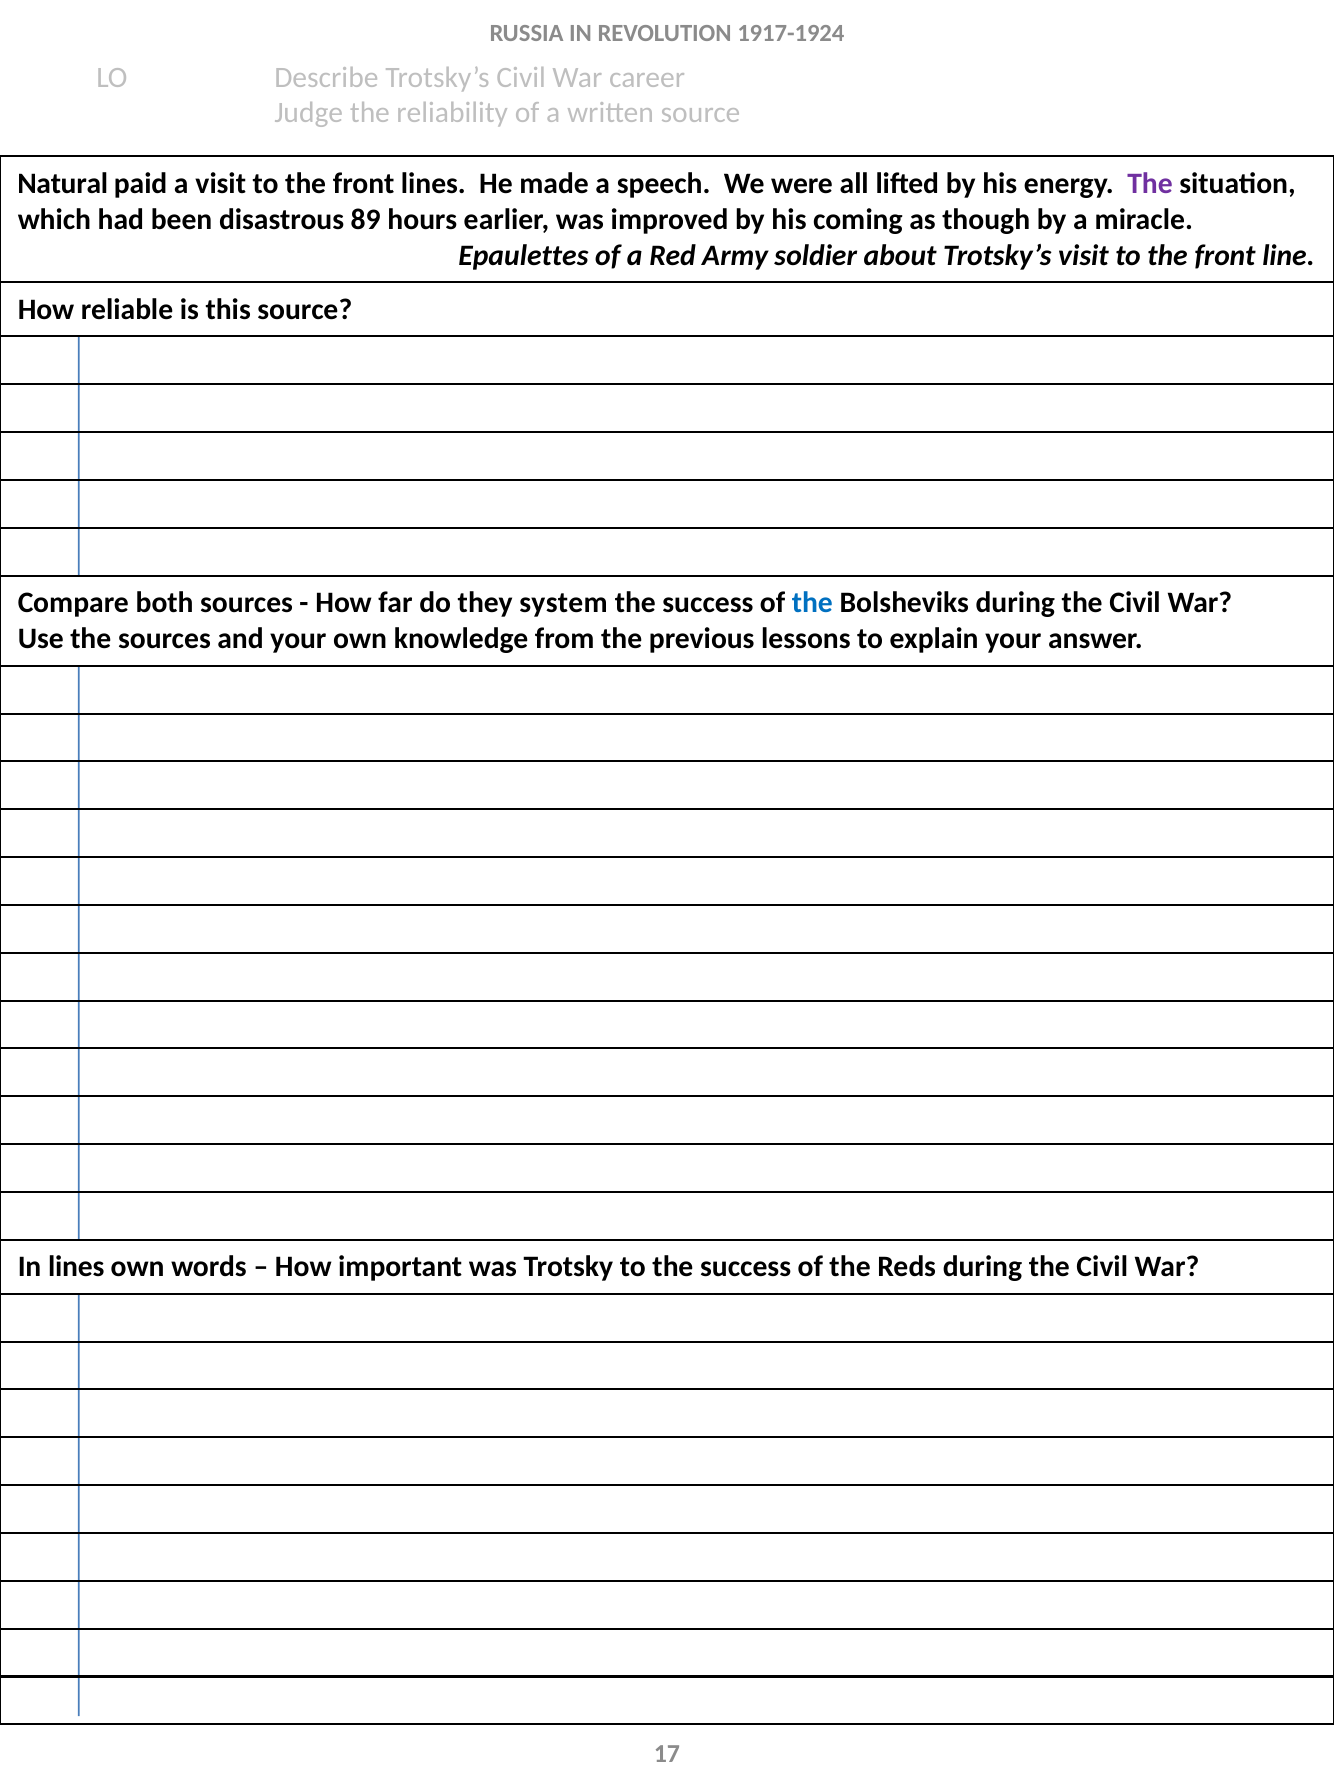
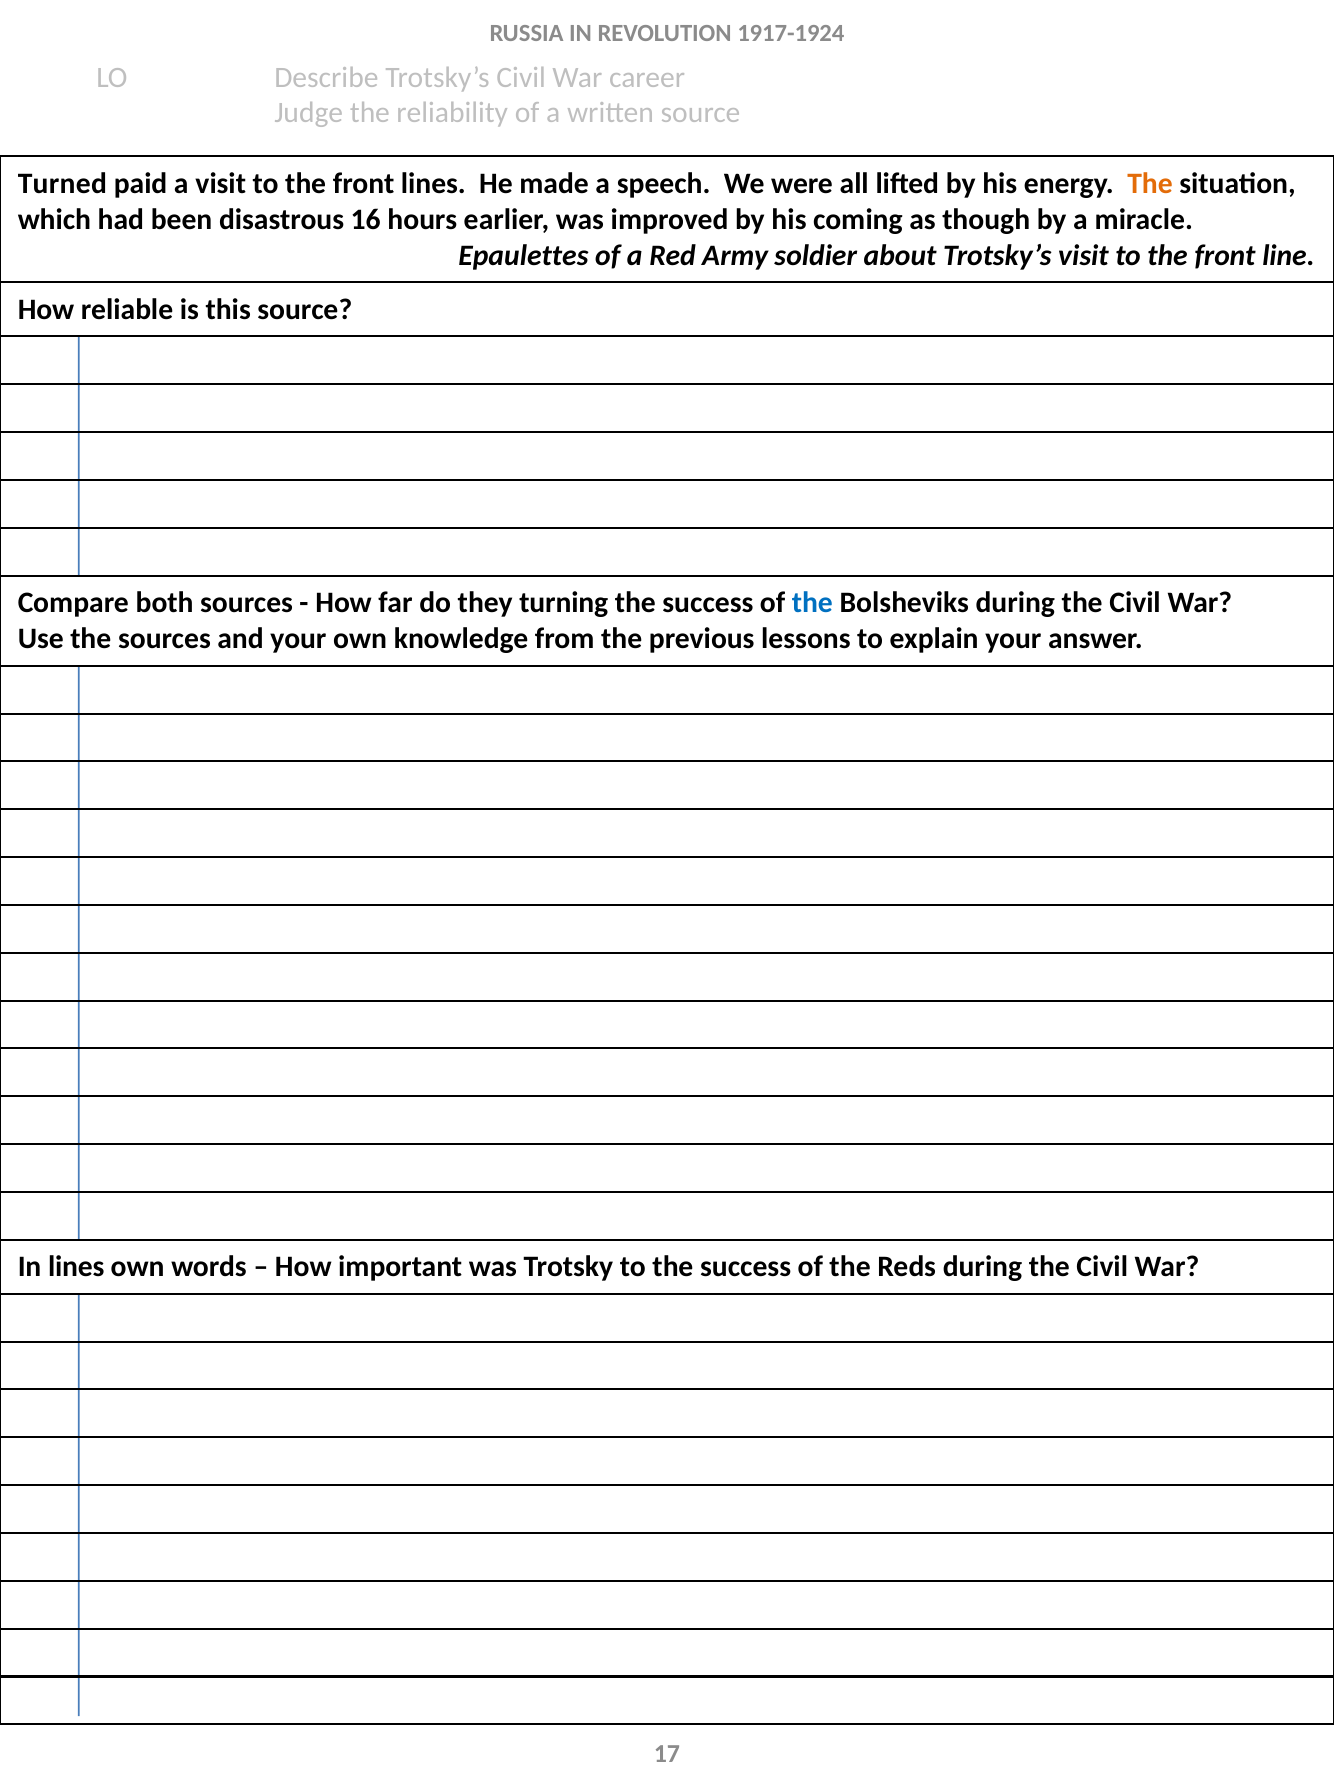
Natural: Natural -> Turned (62, 183)
The colour: purple -> orange (1150, 183)
89: 89 -> 16 (366, 219)
system: system -> turning (564, 603)
